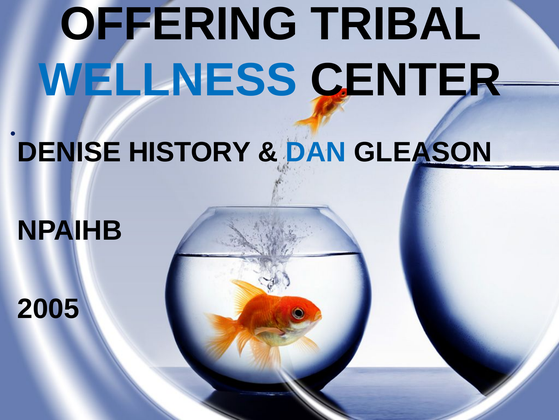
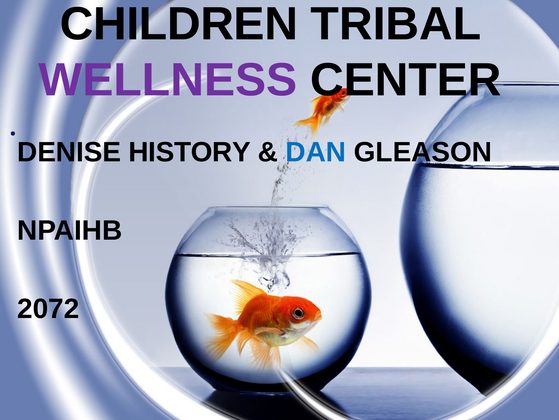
OFFERING: OFFERING -> CHILDREN (179, 24)
WELLNESS colour: blue -> purple (168, 80)
2005: 2005 -> 2072 (48, 308)
